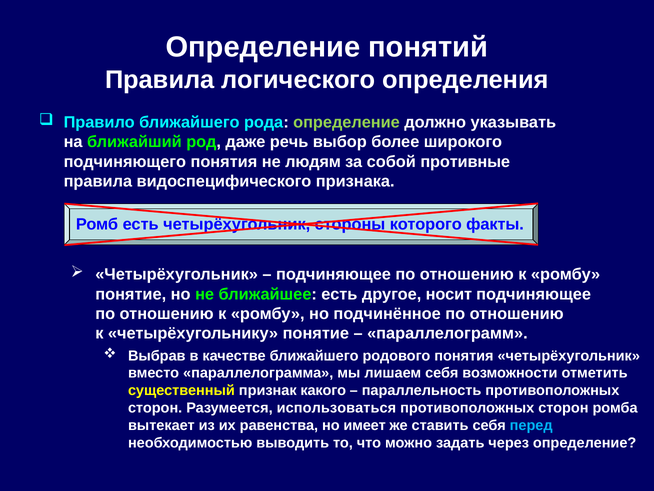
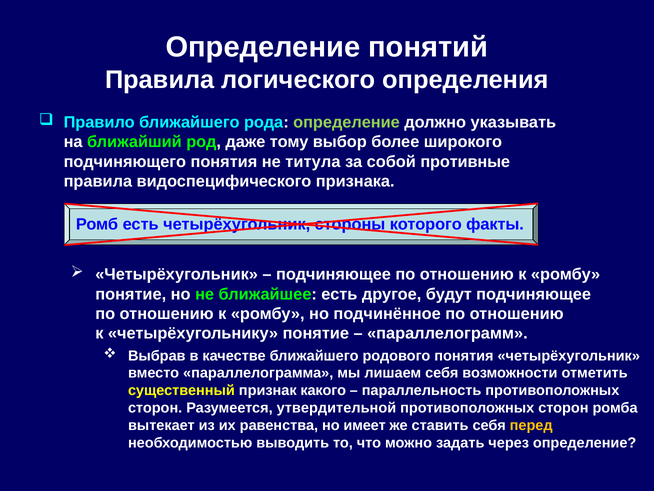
речь: речь -> тому (289, 142)
людям: людям -> титула (313, 162)
носит: носит -> будут (449, 294)
использоваться: использоваться -> утвердительной (336, 408)
перед colour: light blue -> yellow (531, 425)
